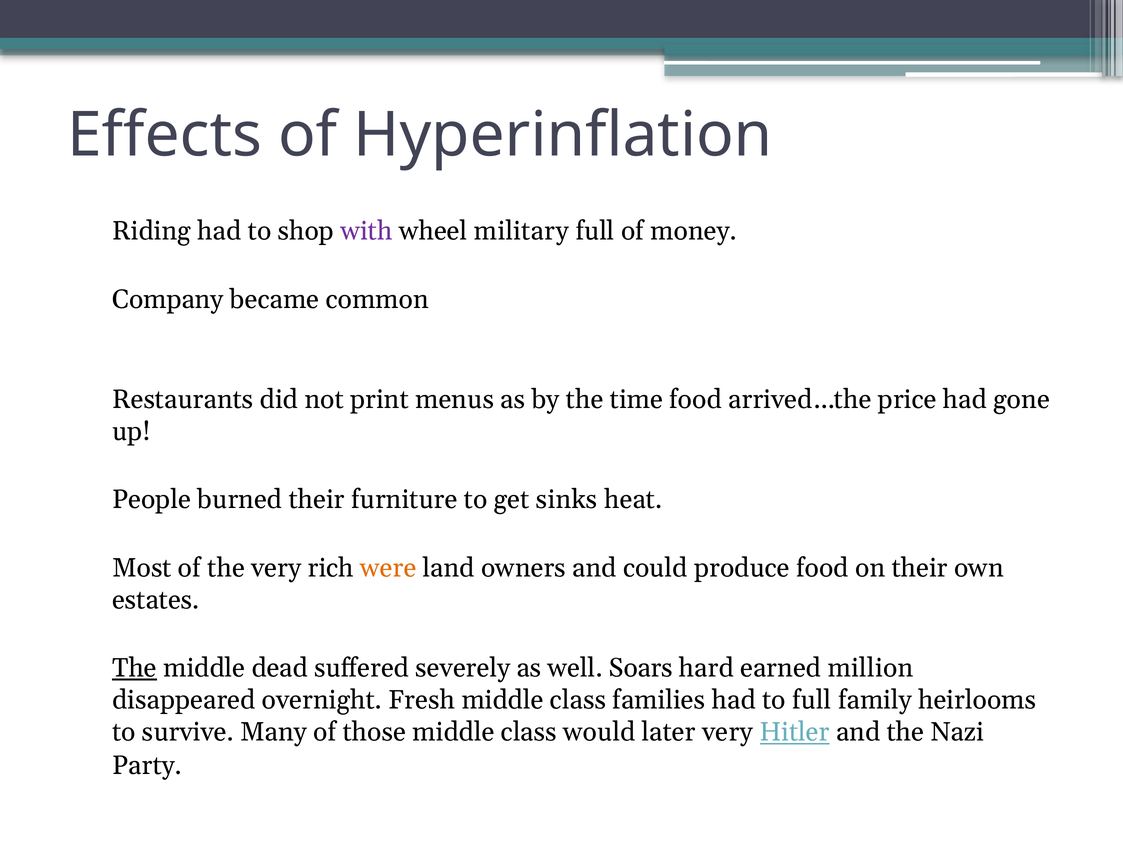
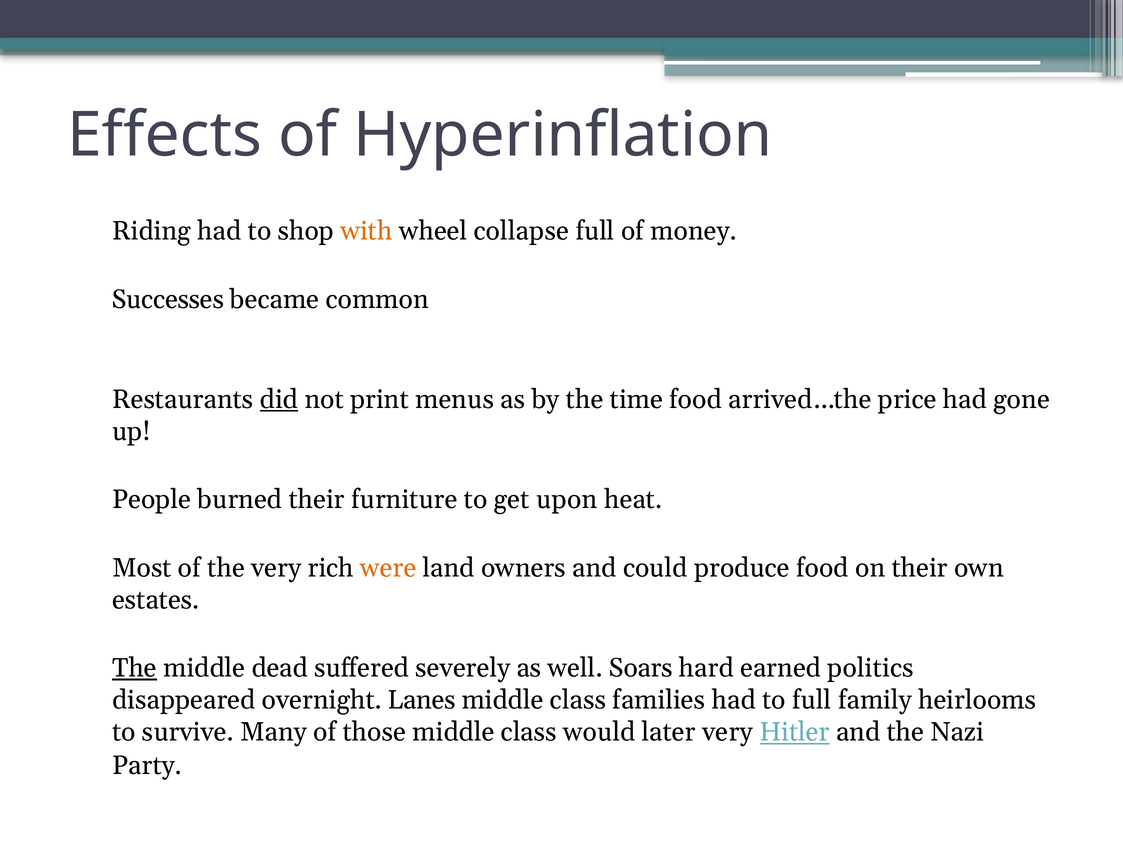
with colour: purple -> orange (367, 231)
military: military -> collapse (521, 231)
Company: Company -> Successes (168, 299)
did underline: none -> present (279, 400)
sinks: sinks -> upon (567, 500)
million: million -> politics (871, 668)
Fresh: Fresh -> Lanes (422, 700)
